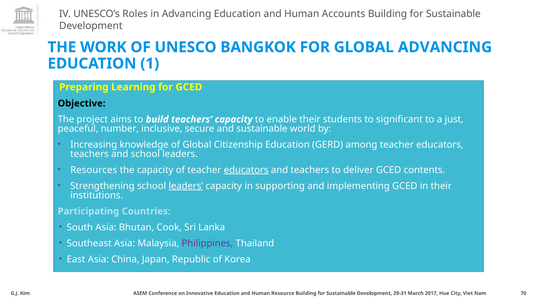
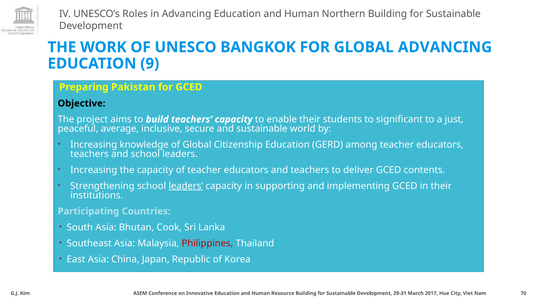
Accounts: Accounts -> Northern (344, 14)
1: 1 -> 9 (150, 64)
Learning: Learning -> Pakistan (133, 87)
number: number -> average (120, 129)
Resources: Resources -> Increasing (94, 170)
educators underline: present -> none (246, 170)
Philippines colour: purple -> red (207, 243)
